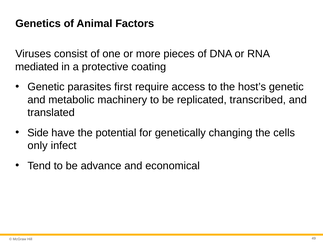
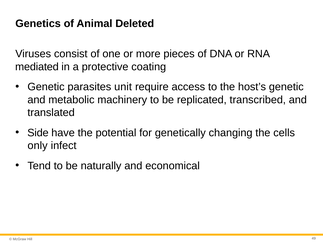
Factors: Factors -> Deleted (135, 24)
first: first -> unit (123, 87)
advance: advance -> naturally (101, 166)
